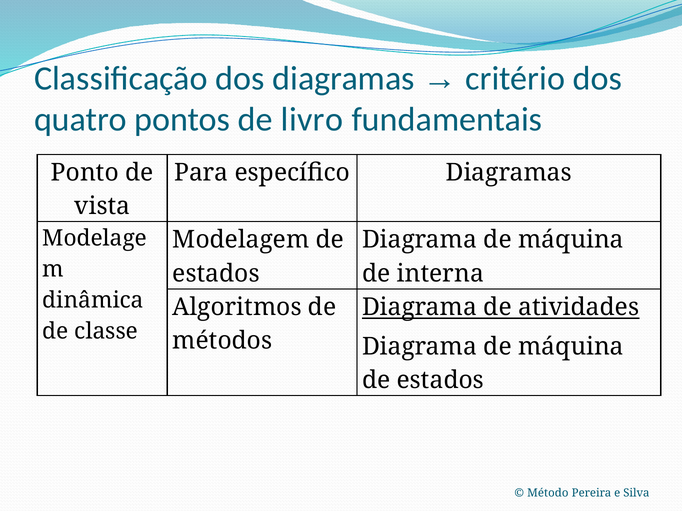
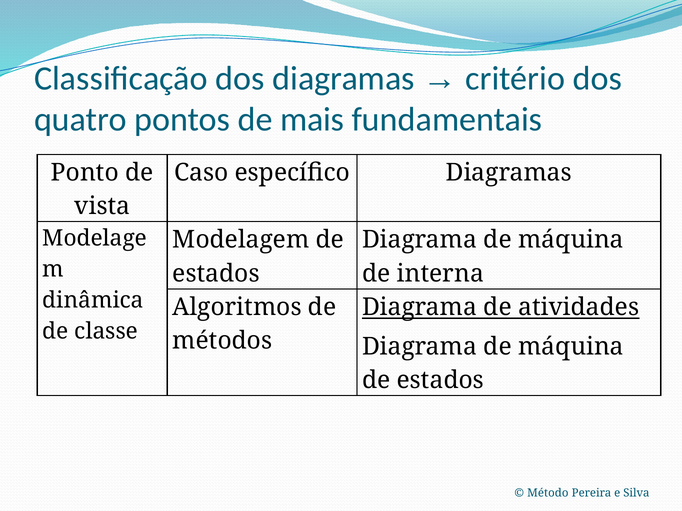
livro: livro -> mais (312, 120)
Para: Para -> Caso (201, 173)
